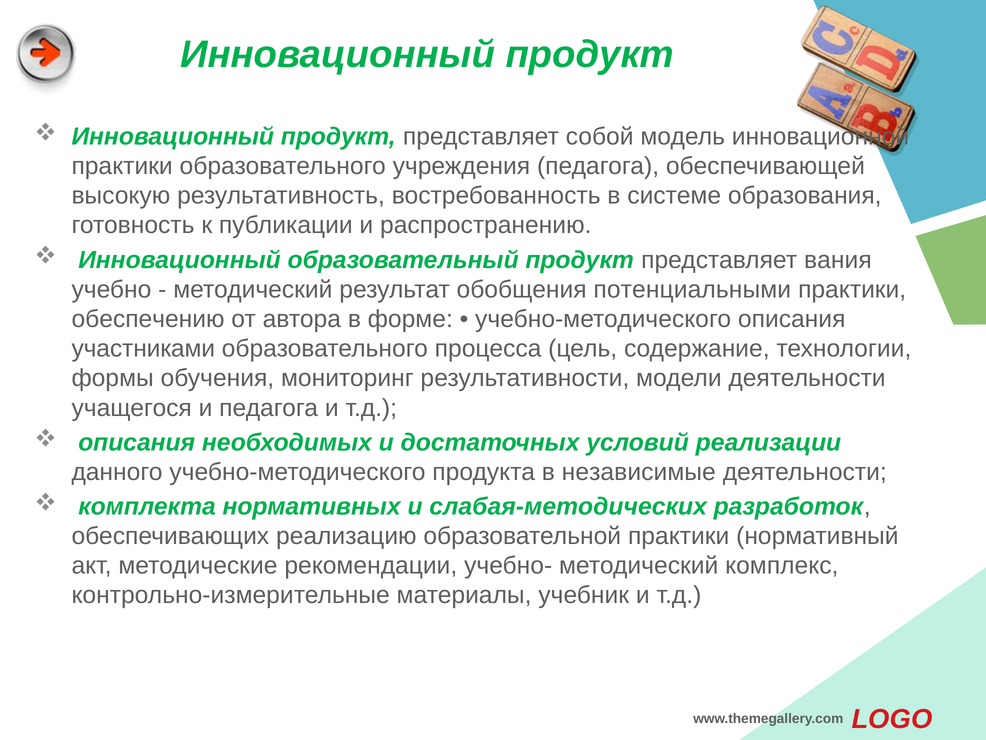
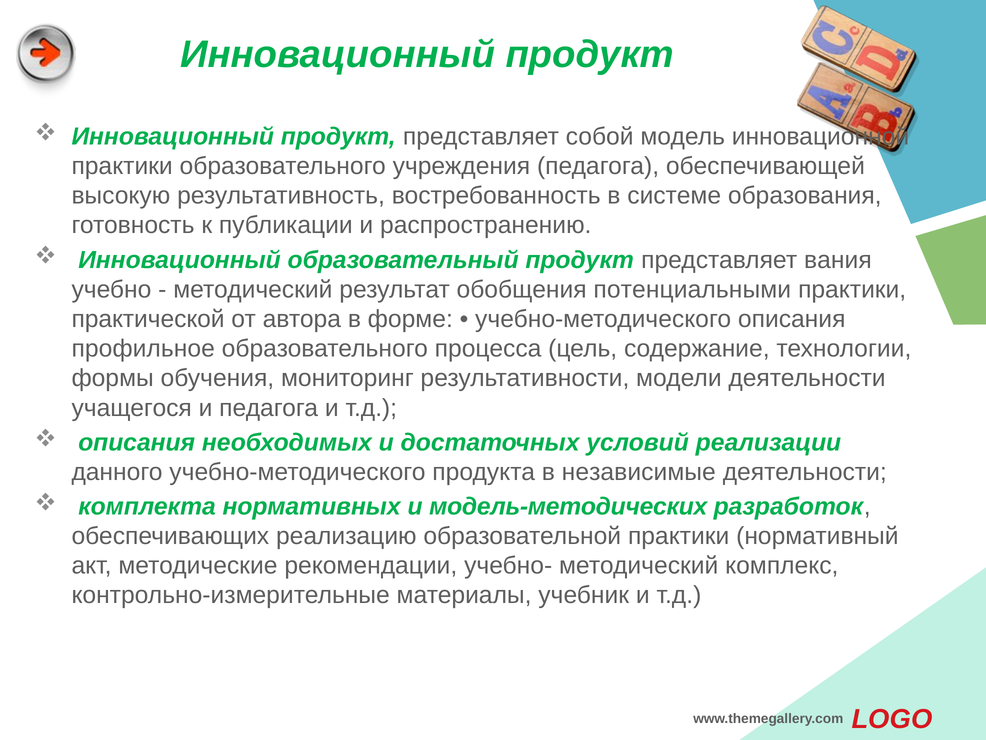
обеспечению: обеспечению -> практической (148, 319)
участниками: участниками -> профильное (143, 348)
слабая-методических: слабая-методических -> модель-методических (568, 506)
